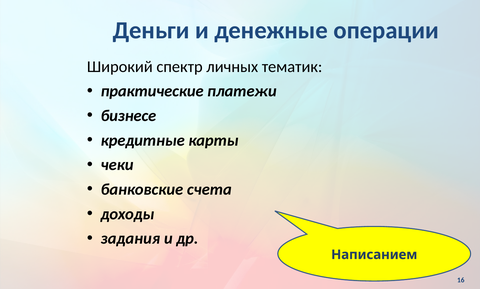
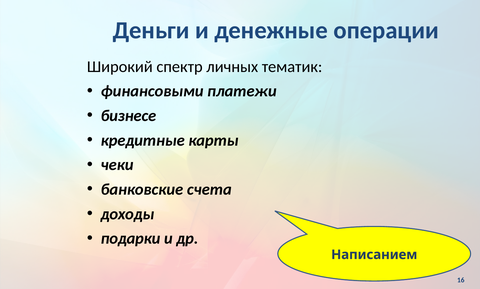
практические: практические -> финансовыми (152, 91)
задания: задания -> подарки (131, 239)
